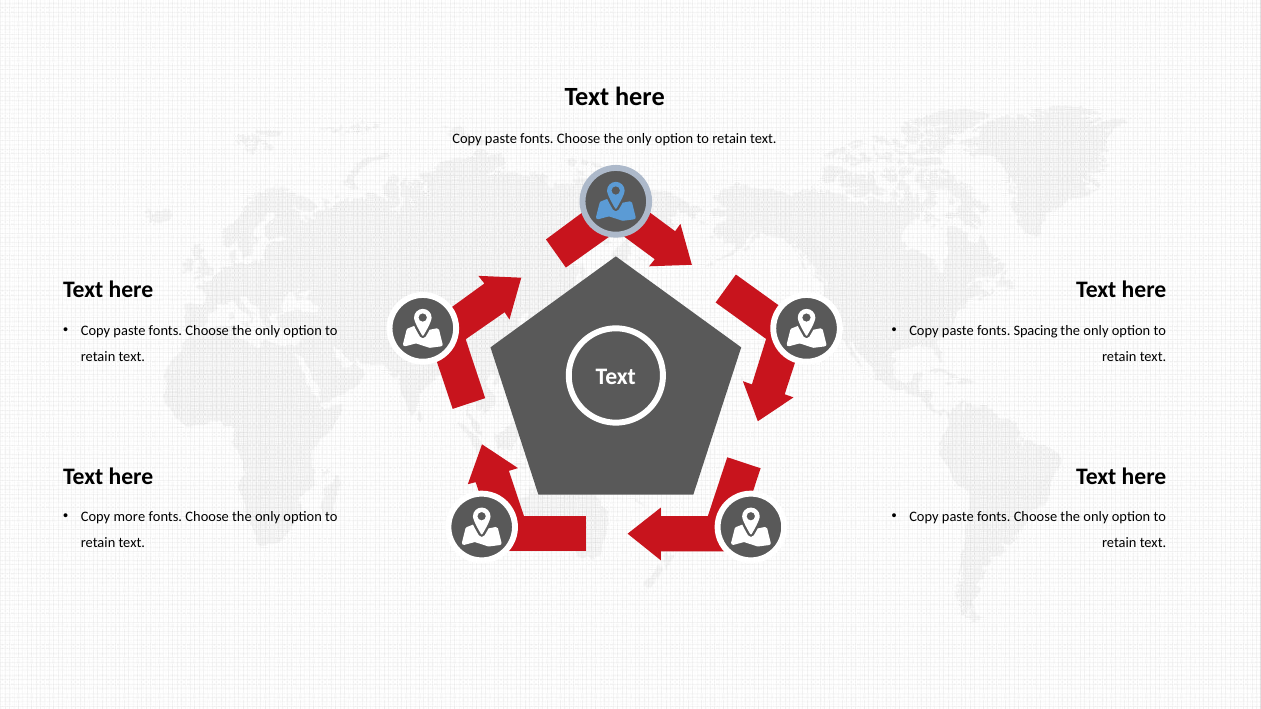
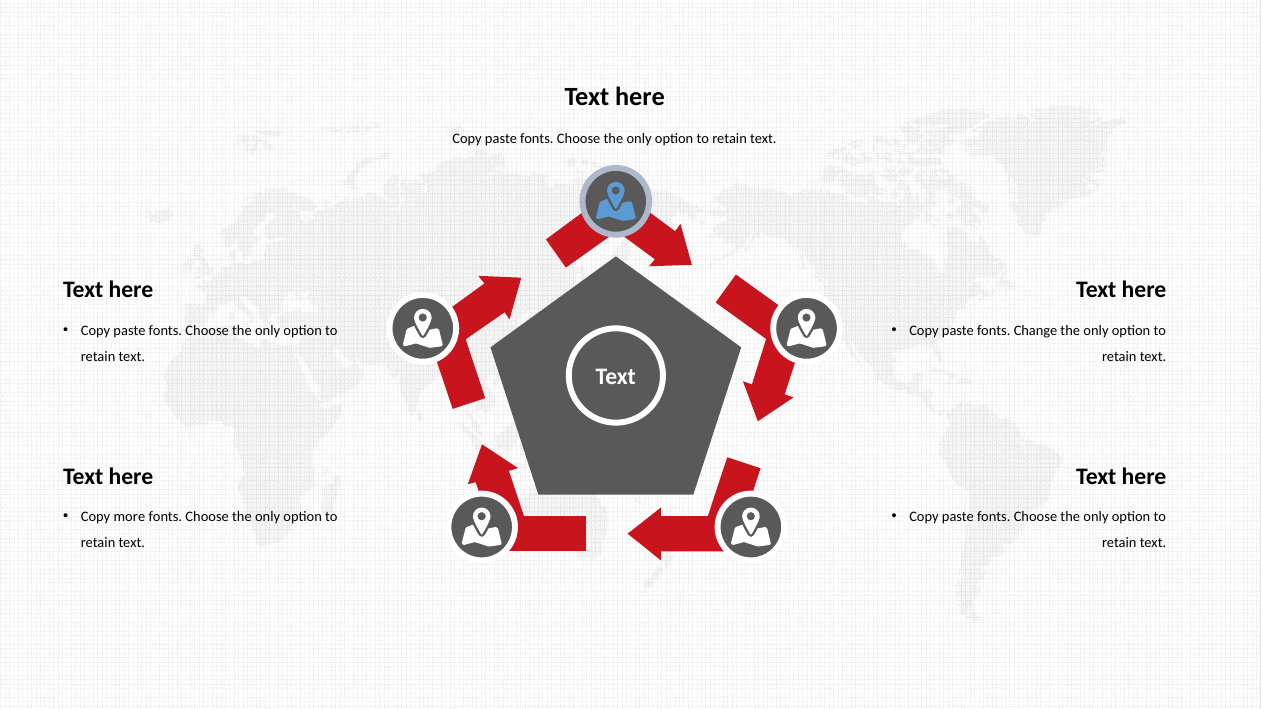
Spacing: Spacing -> Change (1036, 331)
